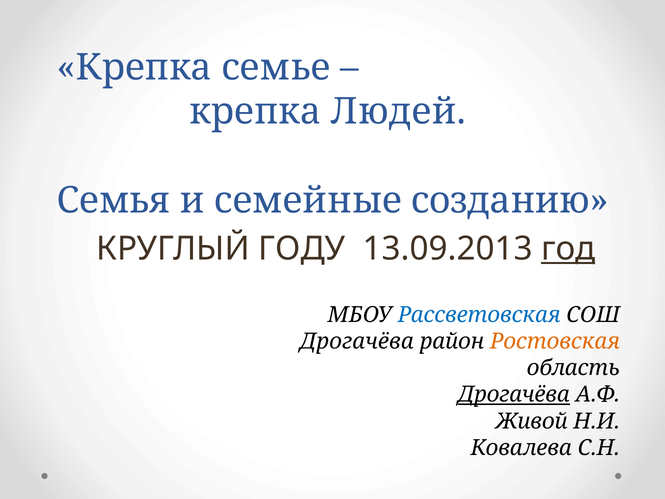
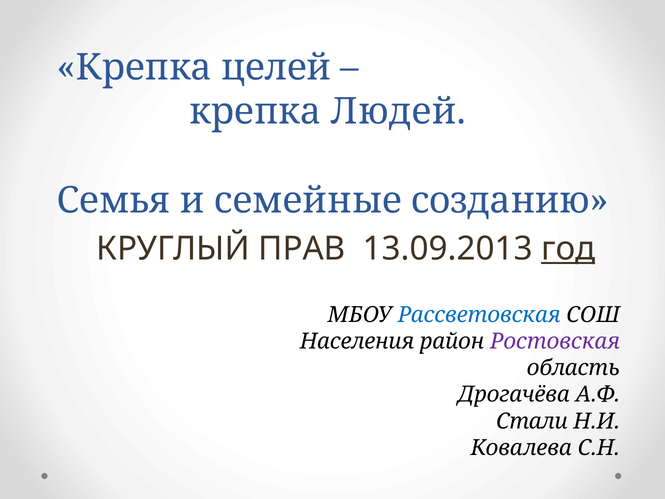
семье: семье -> целей (276, 67)
ГОДУ: ГОДУ -> ПРАВ (302, 249)
Дрогачёва: Дрогачёва -> Населения (357, 341)
Ростовская colour: orange -> purple (555, 341)
Дрогачёва underline: present -> none (514, 394)
Живой: Живой -> Стали (532, 421)
